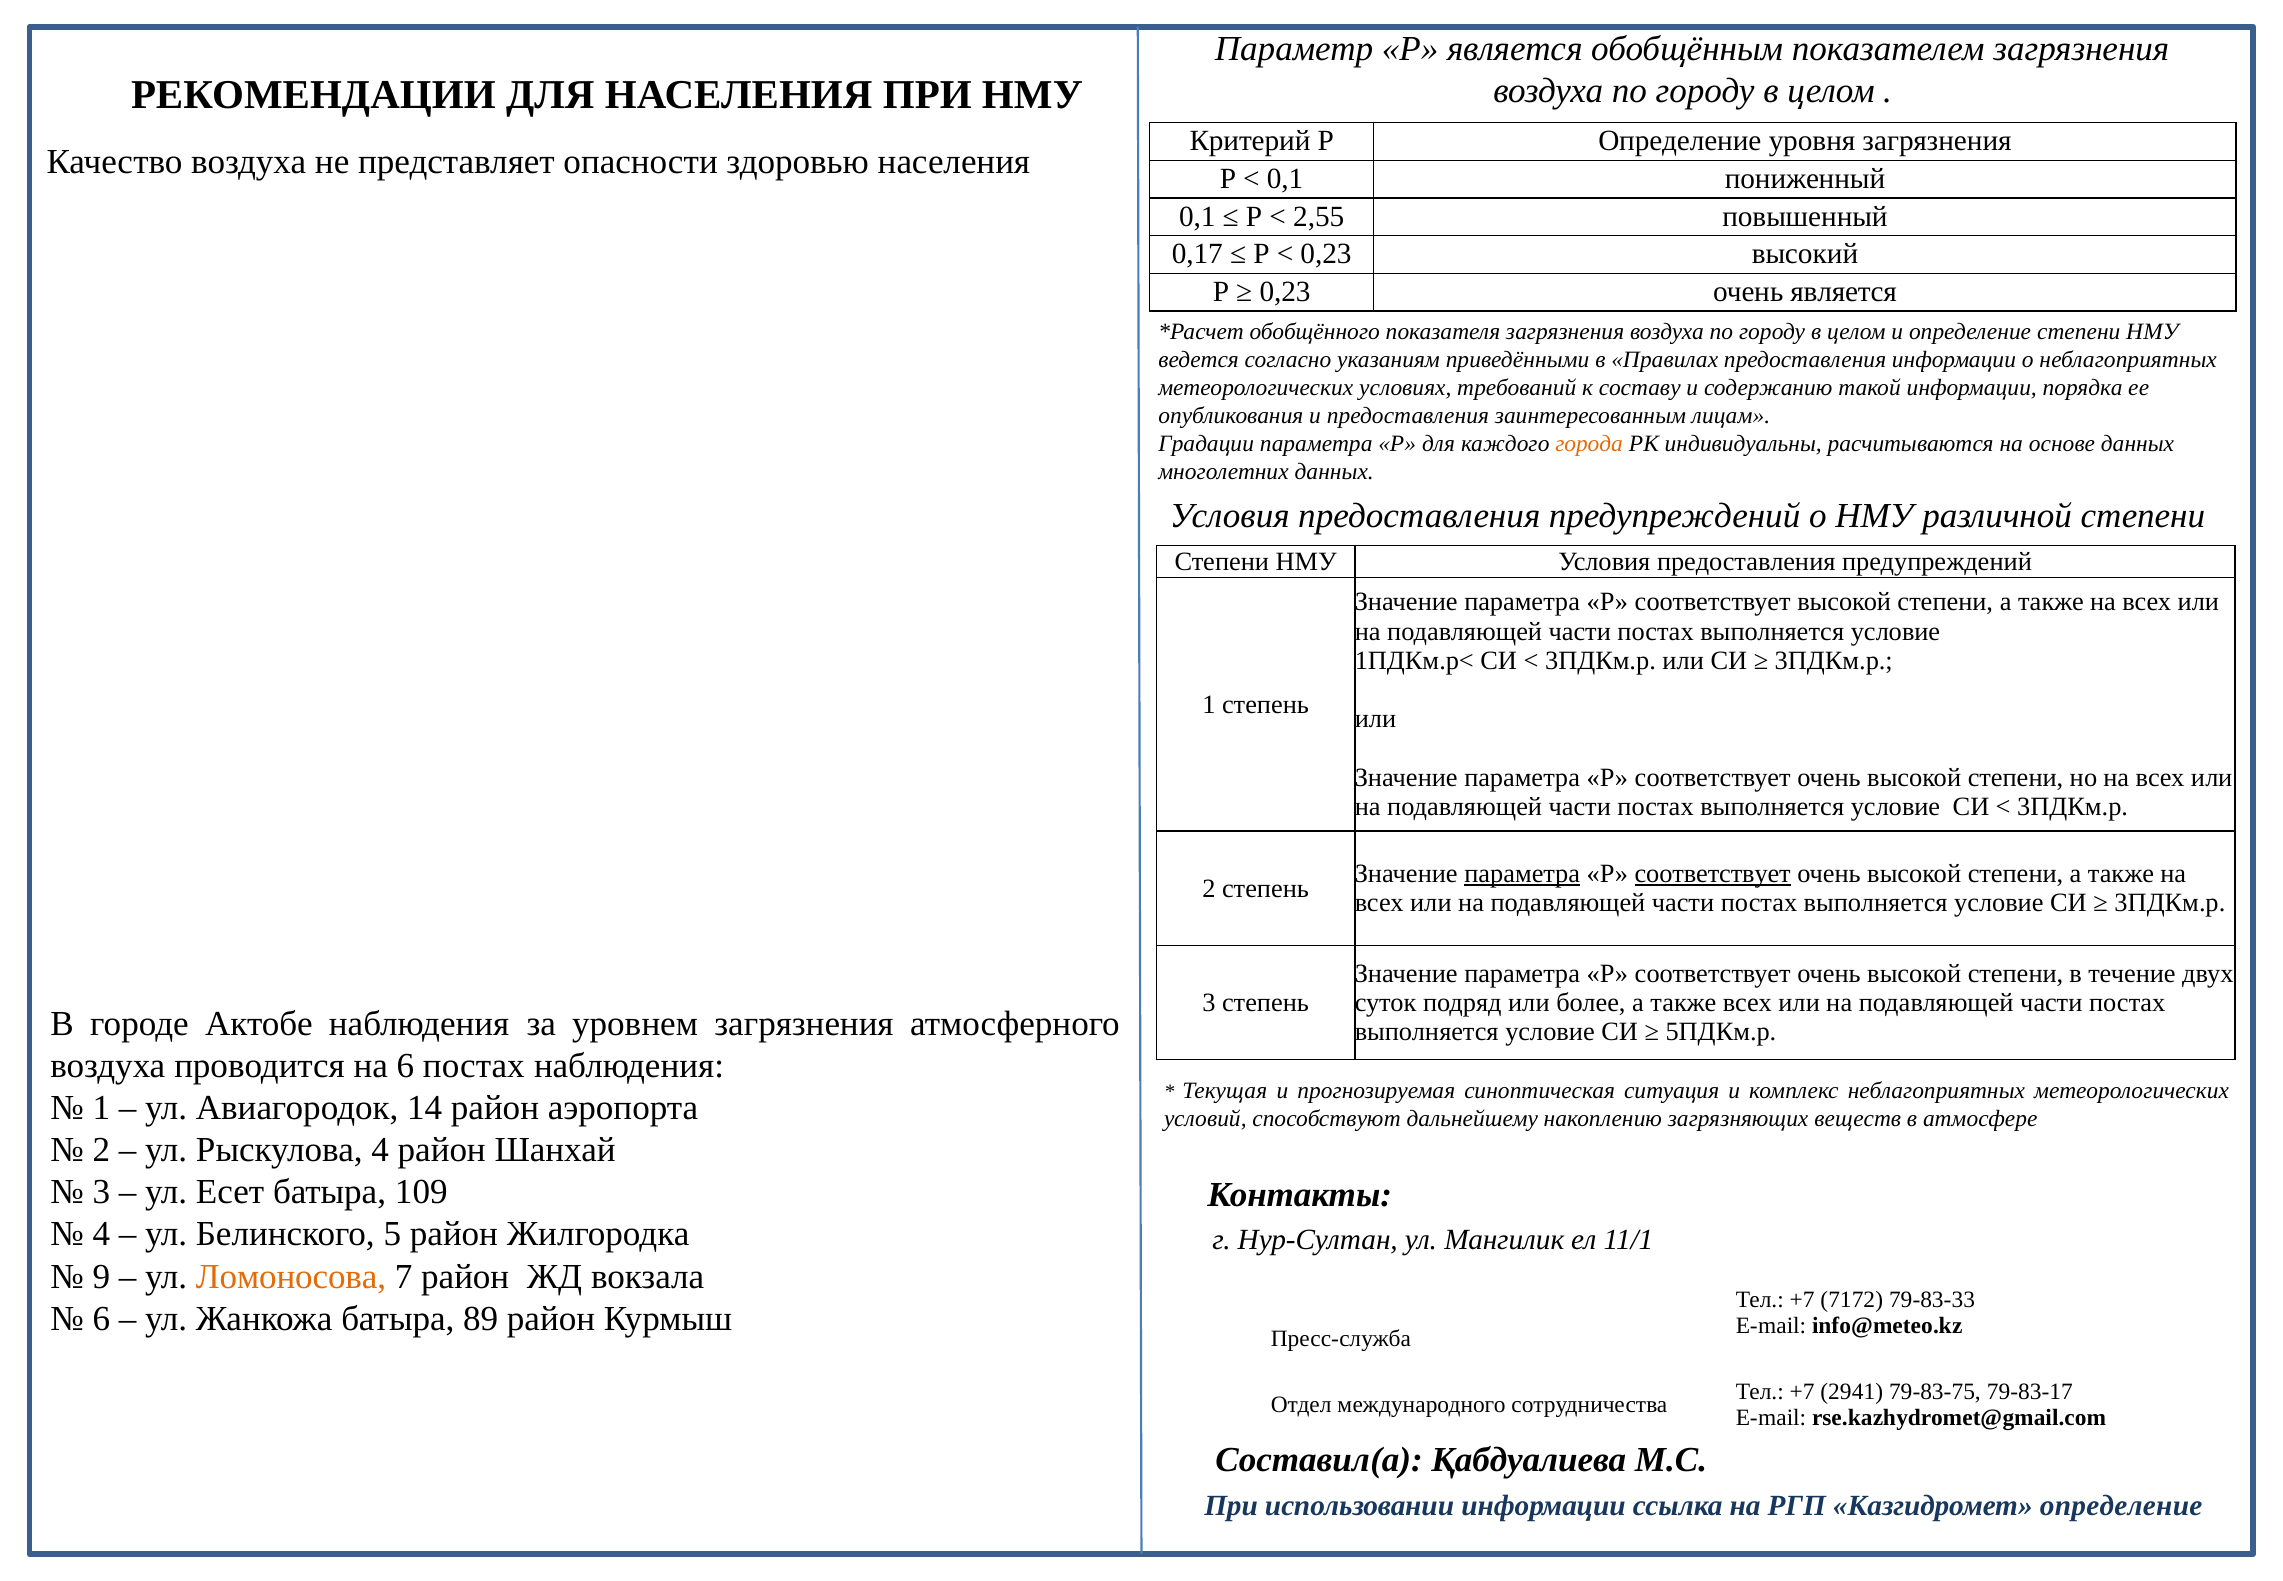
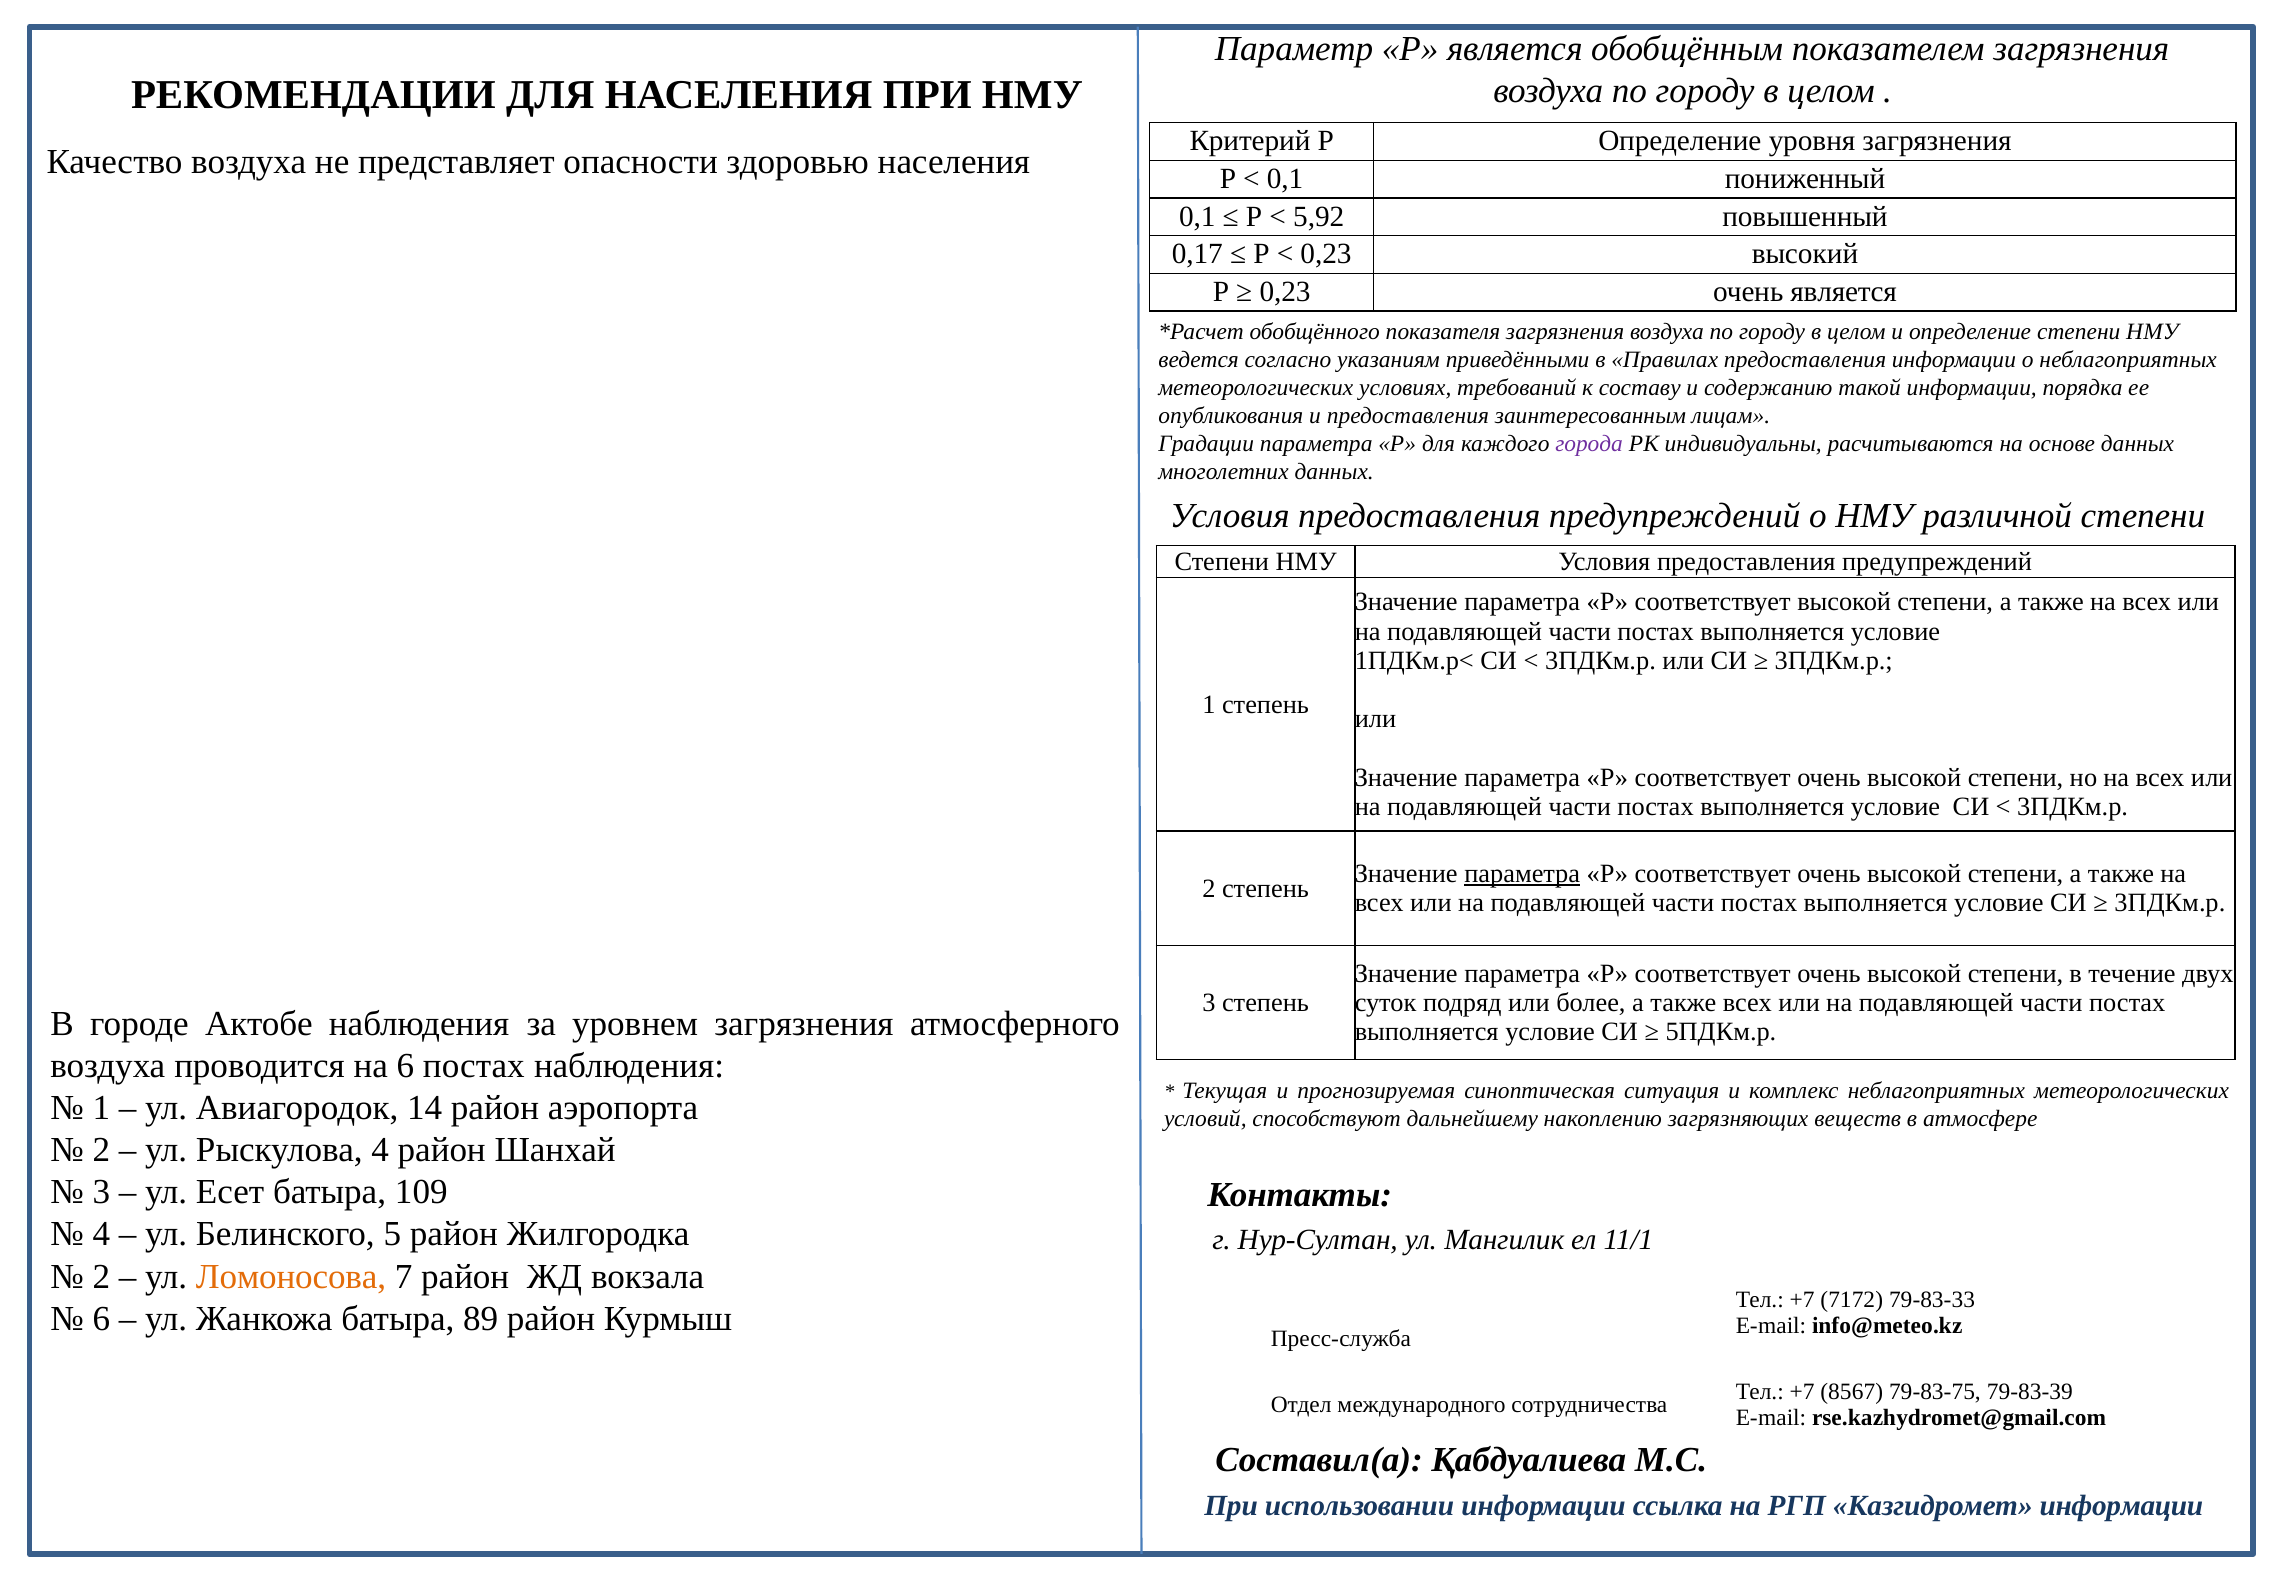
2,55: 2,55 -> 5,92 (1319, 216)
города colour: orange -> purple (1589, 443)
соответствует underline: present -> none (1713, 873)
9: 9 -> 2 (101, 1276)
2941: 2941 -> 8567 (1852, 1391)
79-83-17: 79-83-17 -> 79-83-39 (2030, 1391)
Казгидромет определение: определение -> информации (2121, 1505)
